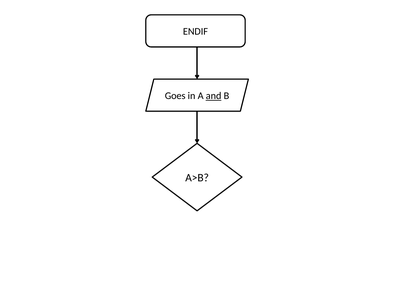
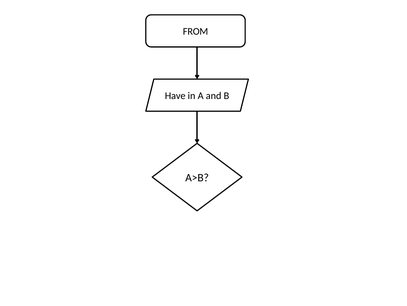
ENDIF: ENDIF -> FROM (196, 32)
Goes: Goes -> Have (175, 96)
and underline: present -> none (214, 96)
